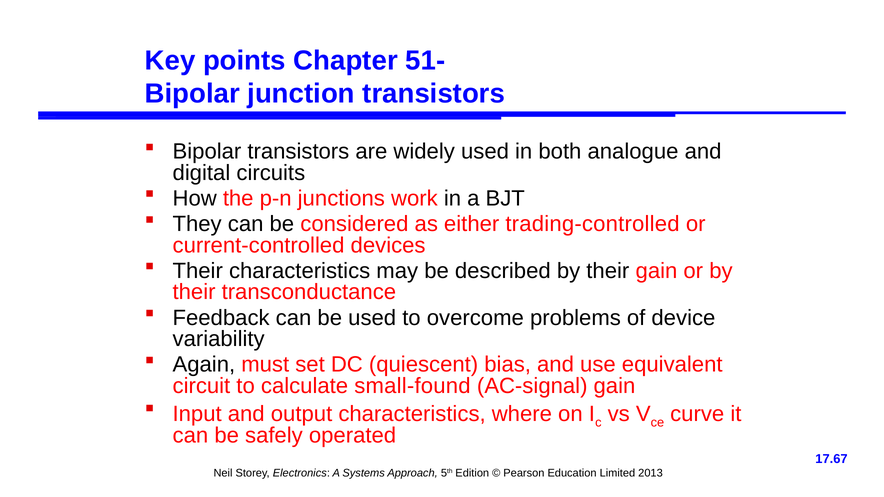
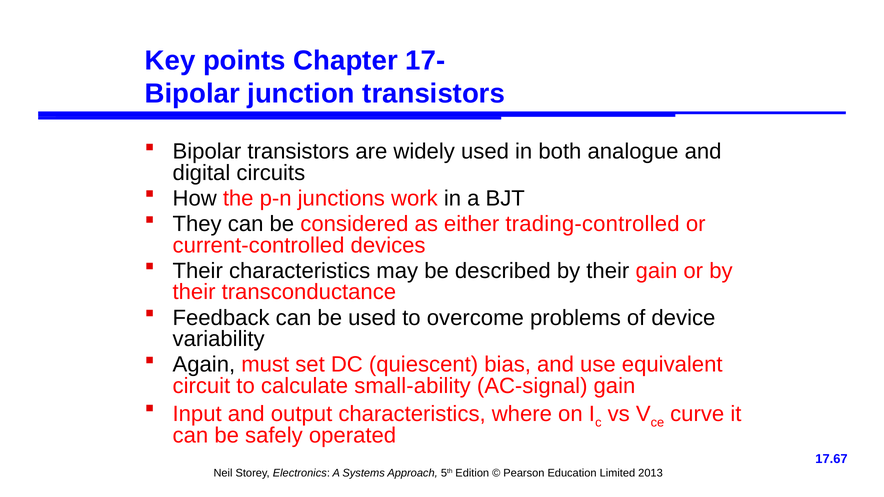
51-: 51- -> 17- (425, 61)
small-found: small-found -> small-ability (413, 386)
